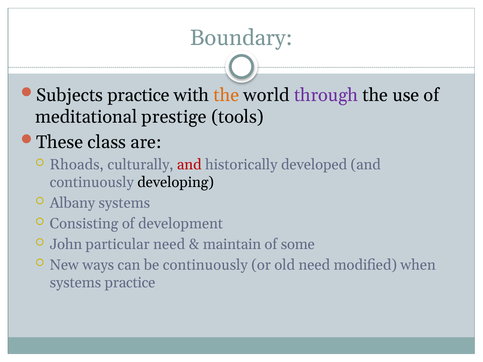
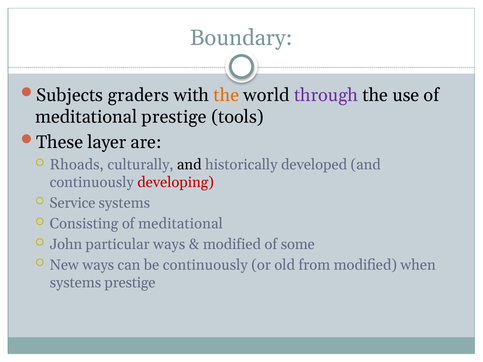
Subjects practice: practice -> graders (138, 95)
class: class -> layer (107, 142)
and colour: red -> black (189, 165)
developing colour: black -> red (176, 182)
Albany: Albany -> Service (72, 203)
Consisting of development: development -> meditational (181, 224)
particular need: need -> ways (169, 244)
maintain: maintain -> modified (232, 244)
old need: need -> from (314, 265)
systems practice: practice -> prestige (130, 283)
